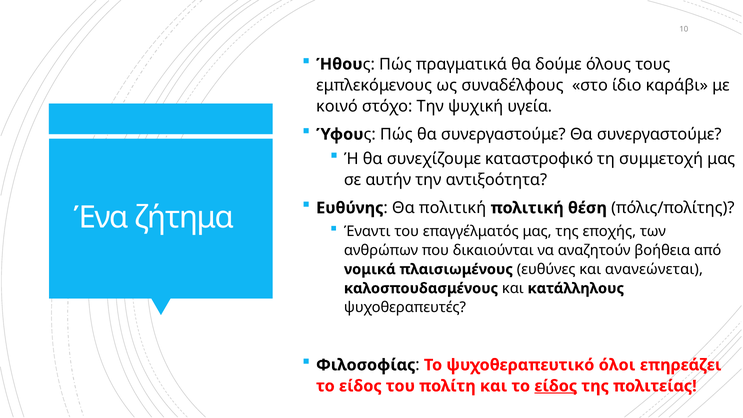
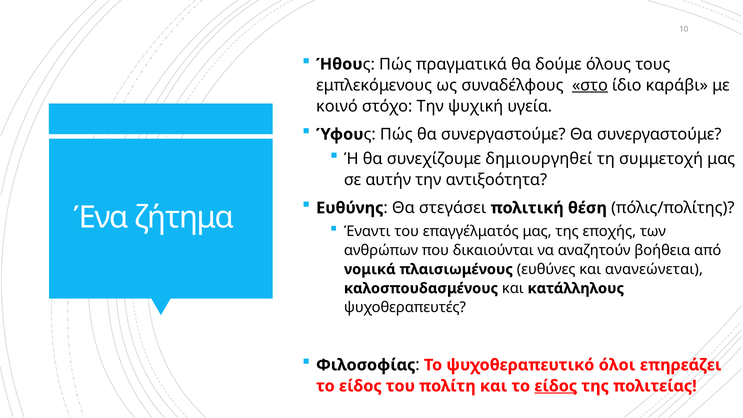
στο underline: none -> present (590, 85)
καταστροφικό: καταστροφικό -> δημιουργηθεί (539, 159)
Θα πολιτική: πολιτική -> στεγάσει (453, 208)
